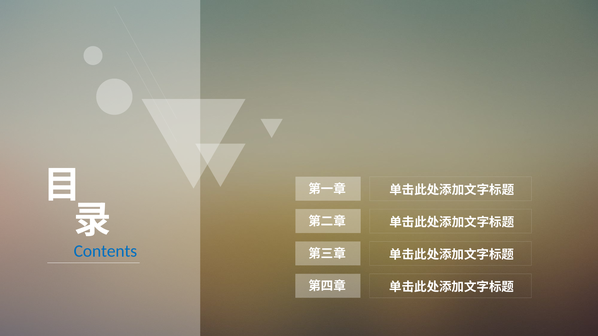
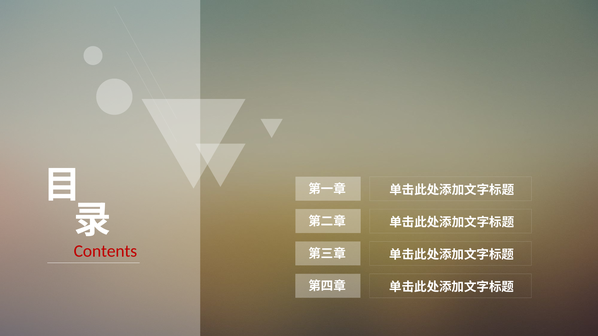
Contents colour: blue -> red (105, 251)
